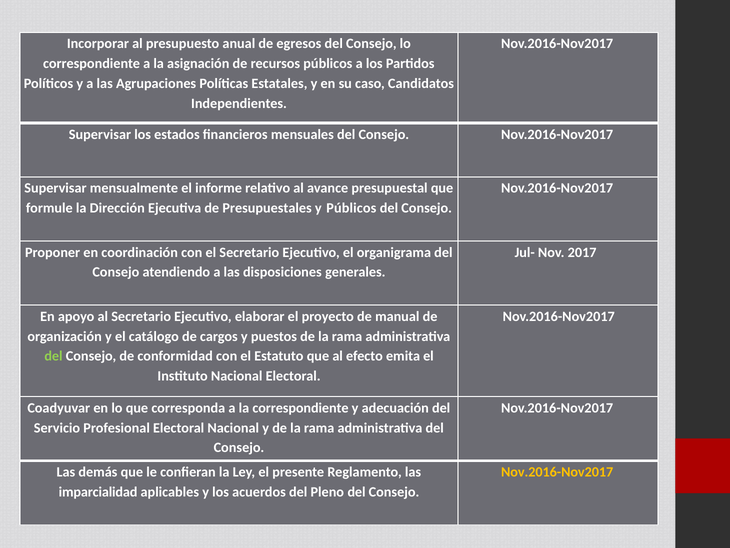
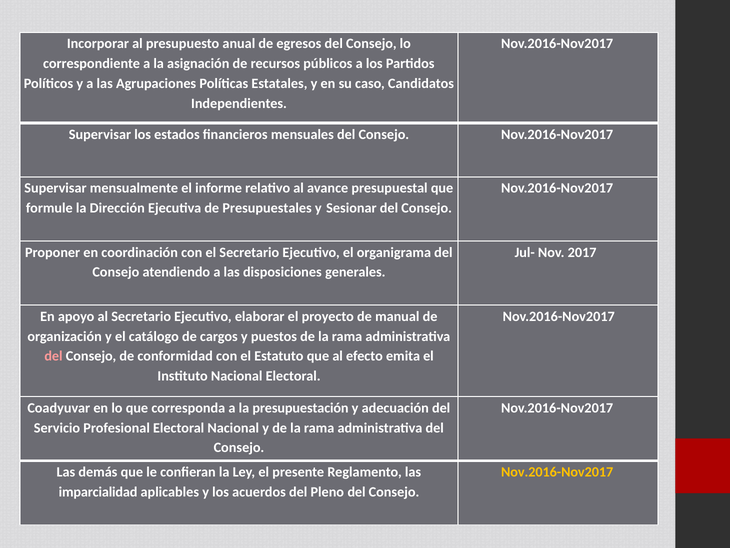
y Públicos: Públicos -> Sesionar (351, 208)
del colour: light green -> pink (53, 356)
la correspondiente: correspondiente -> presupuestación (301, 408)
